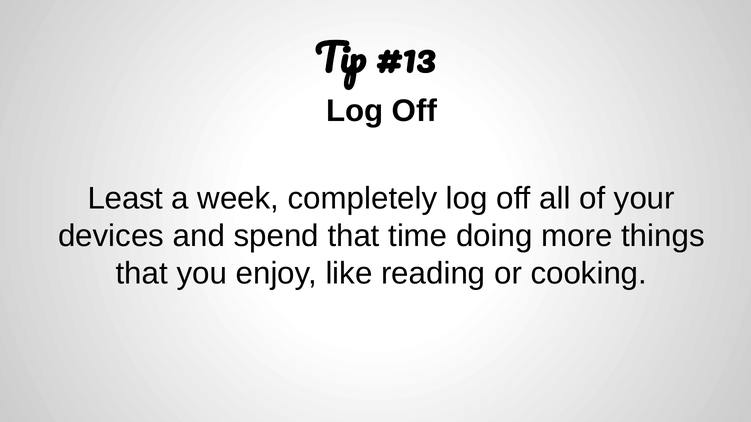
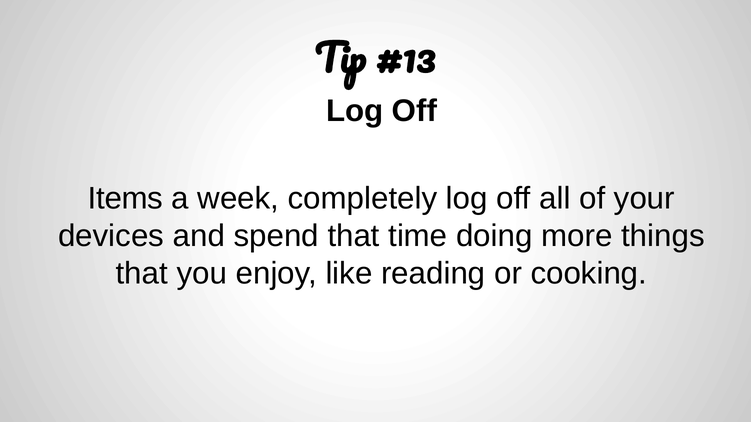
Least: Least -> Items (125, 199)
